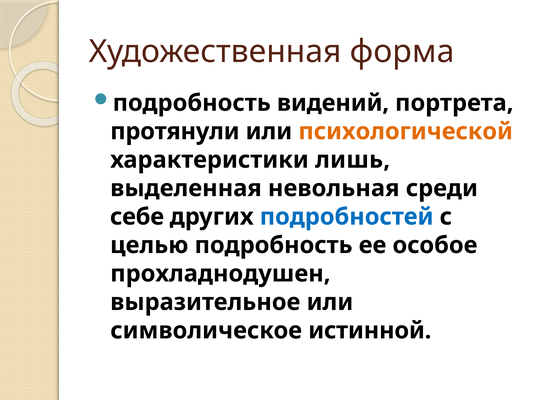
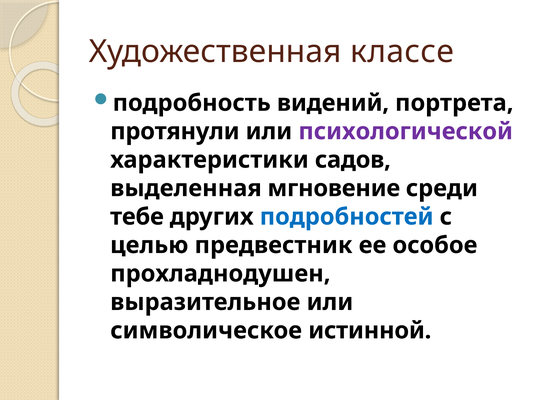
форма: форма -> классе (402, 52)
психологической colour: orange -> purple (406, 131)
лишь: лишь -> садов (353, 160)
невольная: невольная -> мгновение (334, 188)
себе: себе -> тебе (137, 217)
целью подробность: подробность -> предвестник (274, 245)
